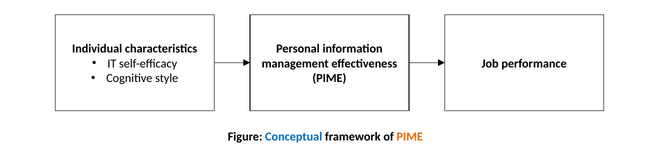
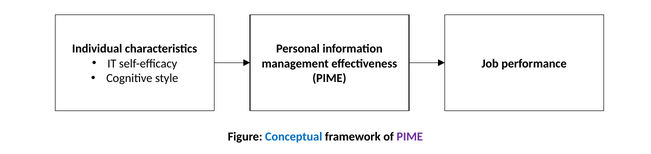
PIME colour: orange -> purple (410, 137)
